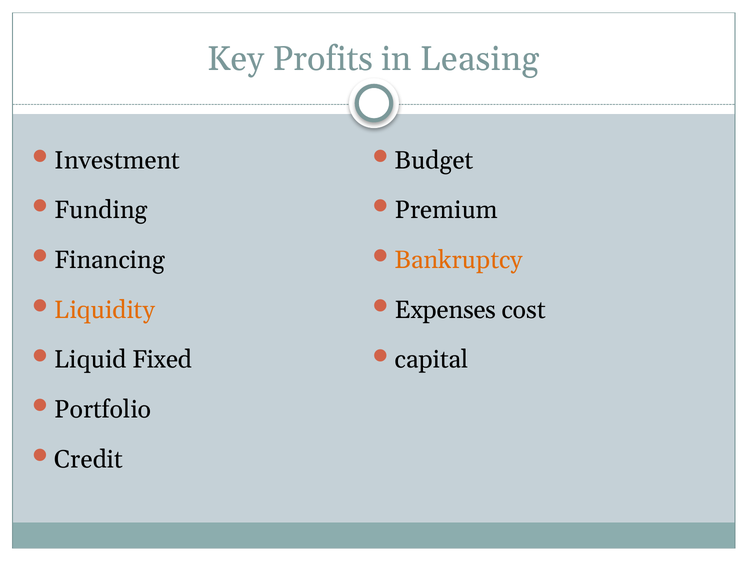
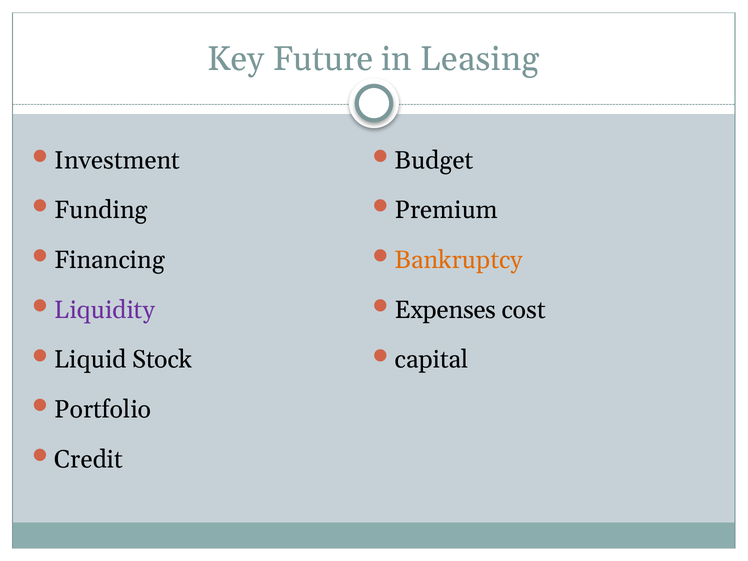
Profits: Profits -> Future (323, 59)
Liquidity colour: orange -> purple (105, 310)
Fixed: Fixed -> Stock (162, 360)
